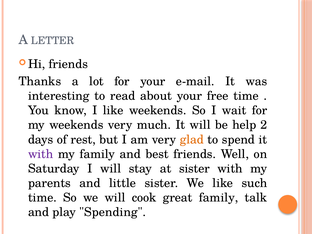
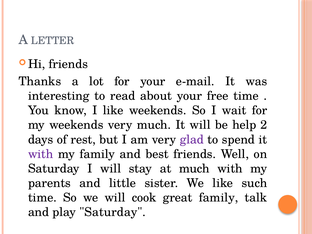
glad colour: orange -> purple (192, 140)
at sister: sister -> much (194, 169)
play Spending: Spending -> Saturday (113, 212)
